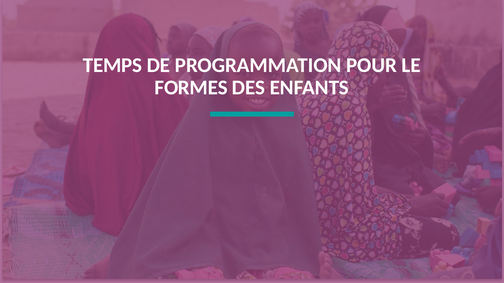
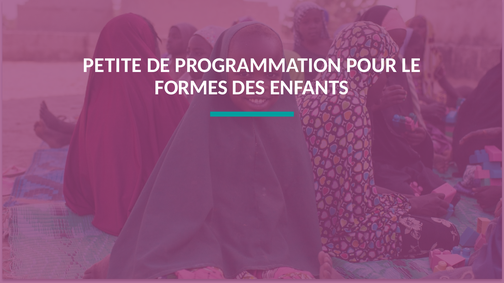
TEMPS: TEMPS -> PETITE (112, 65)
